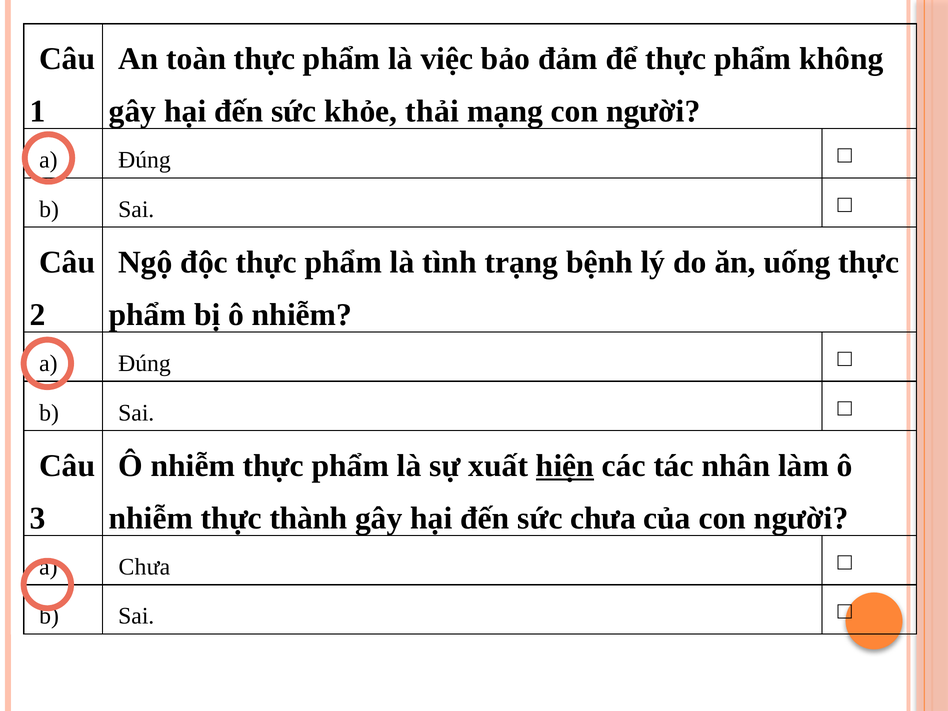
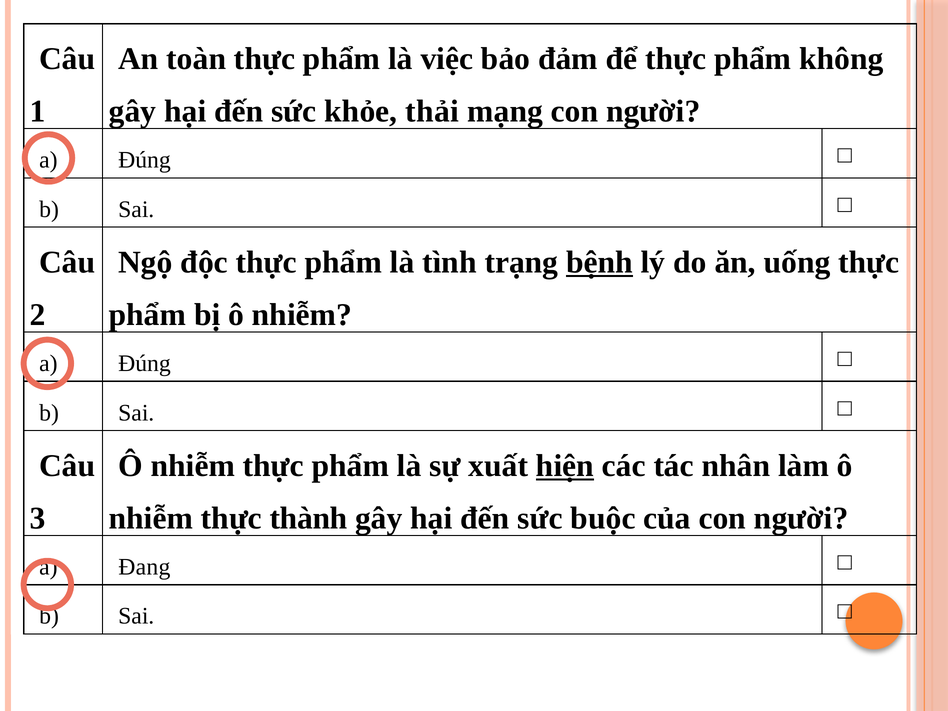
bệnh underline: none -> present (600, 262)
sức chưa: chưa -> buộc (603, 518)
Chưa: Chưa -> Đang (144, 567)
